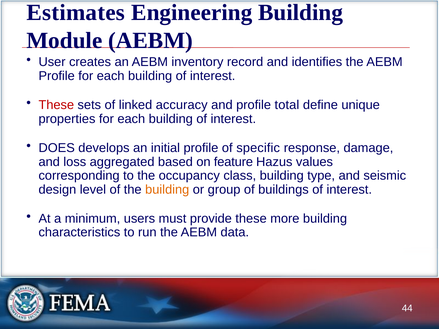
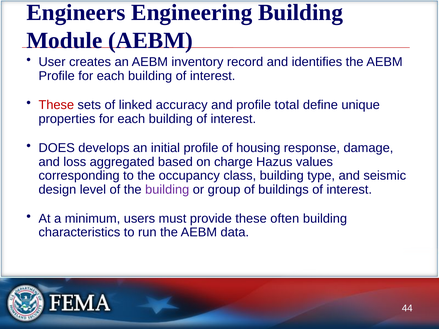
Estimates: Estimates -> Engineers (76, 13)
specific: specific -> housing (258, 148)
feature: feature -> charge (233, 162)
building colour: orange -> purple (167, 190)
more: more -> often (285, 219)
